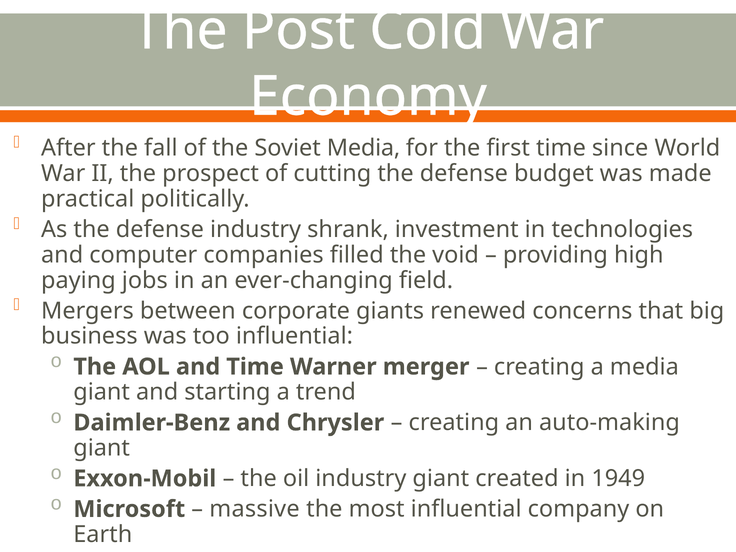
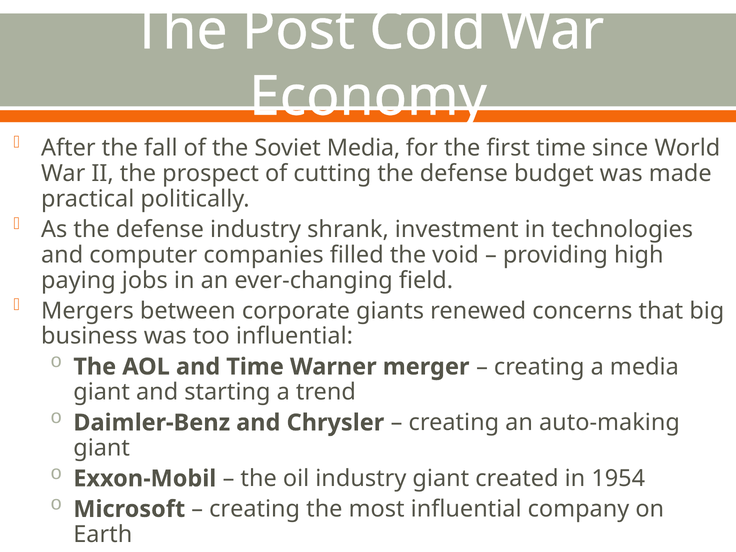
1949: 1949 -> 1954 (618, 479)
massive: massive -> creating (255, 509)
